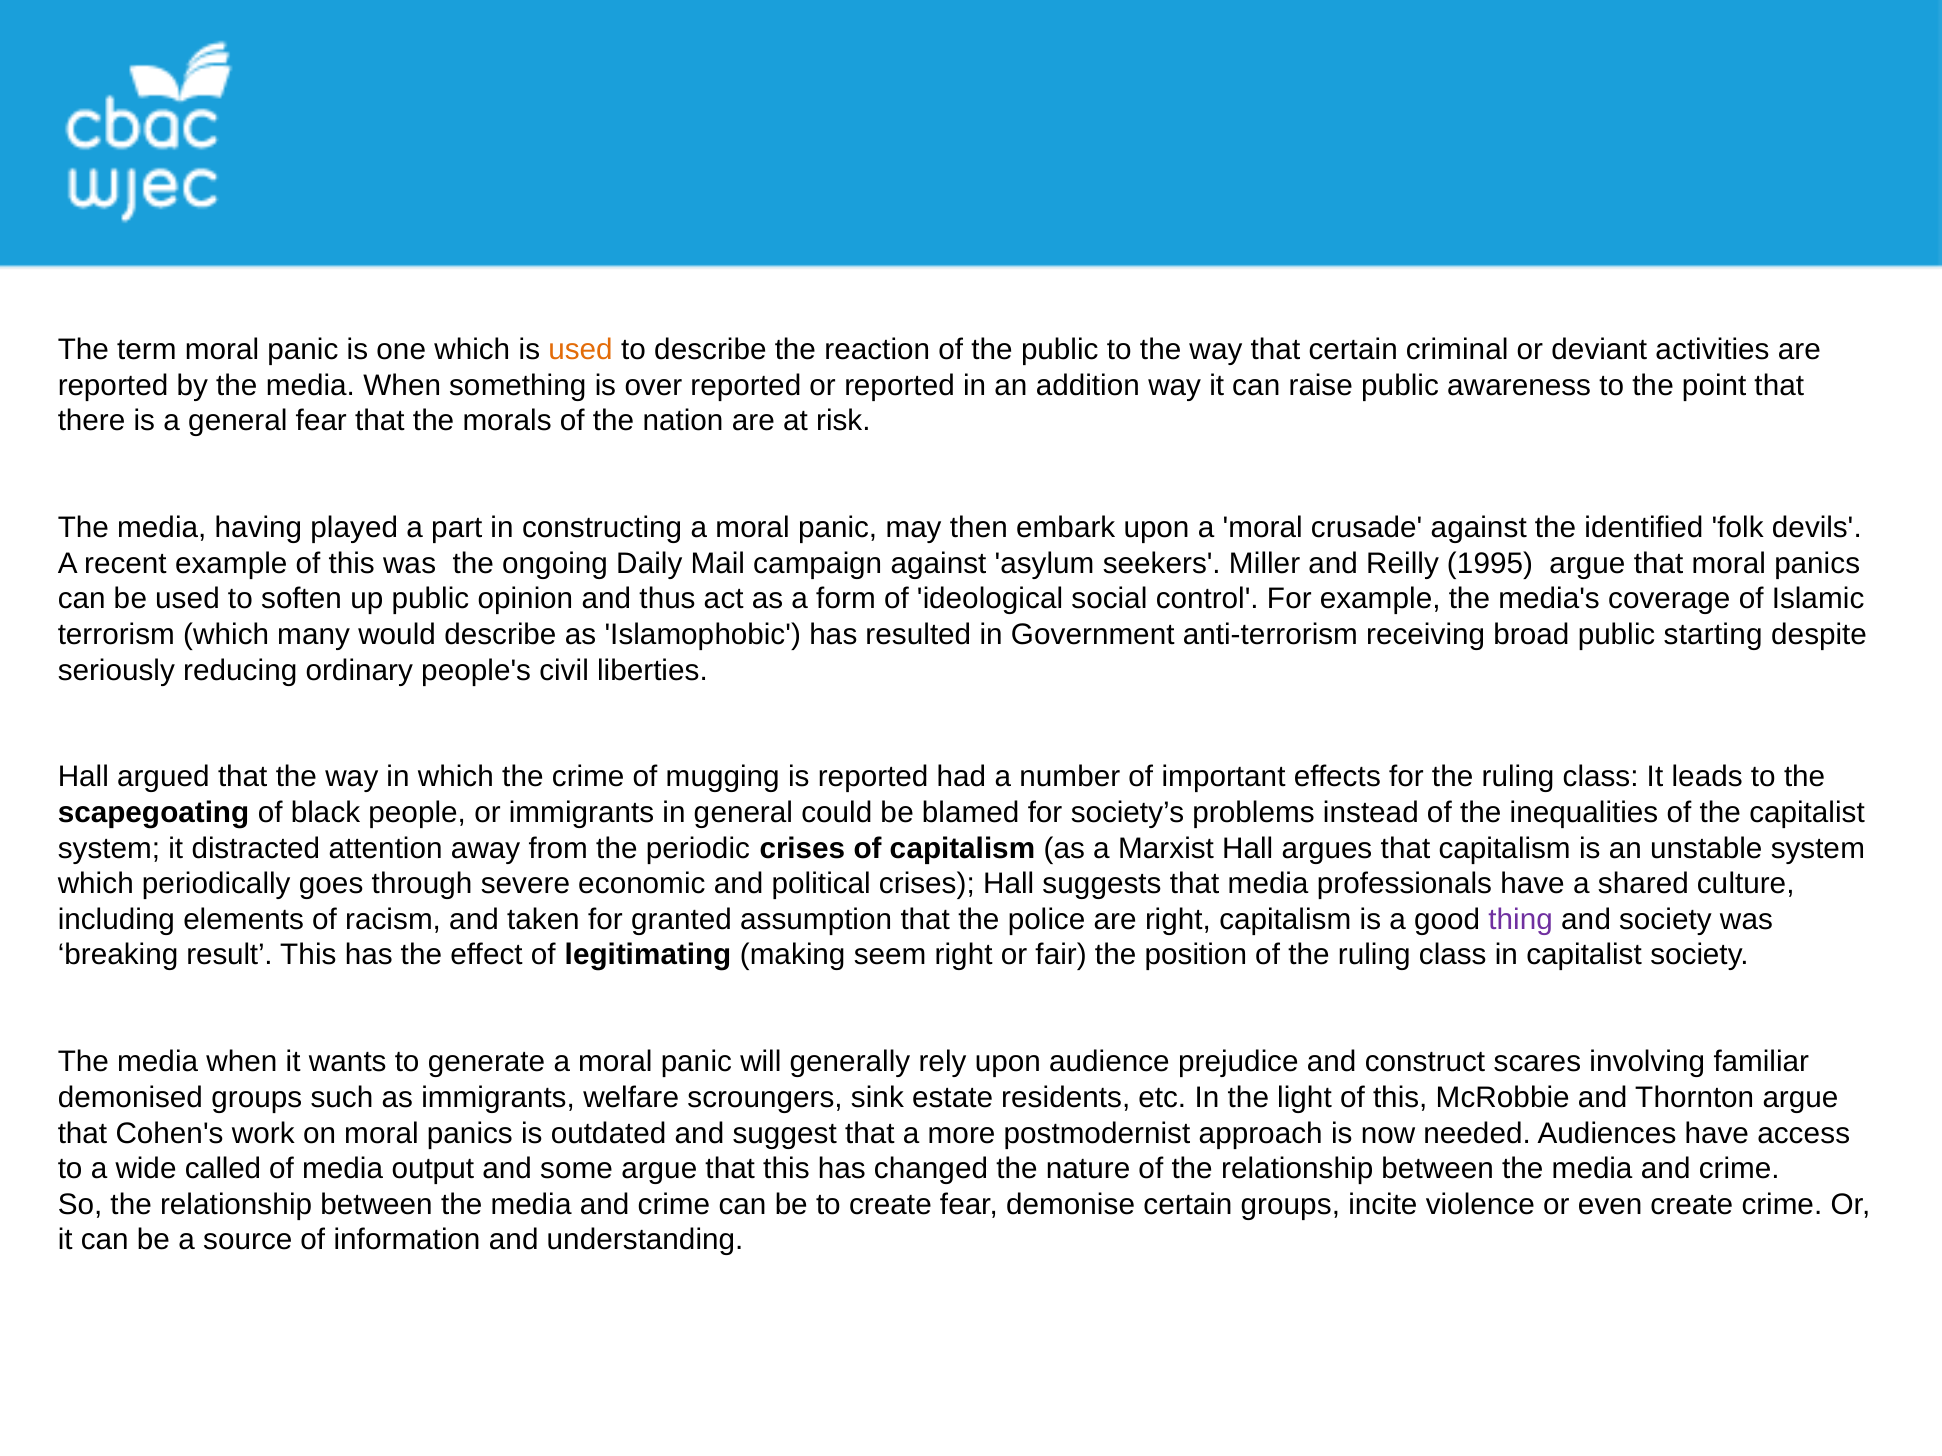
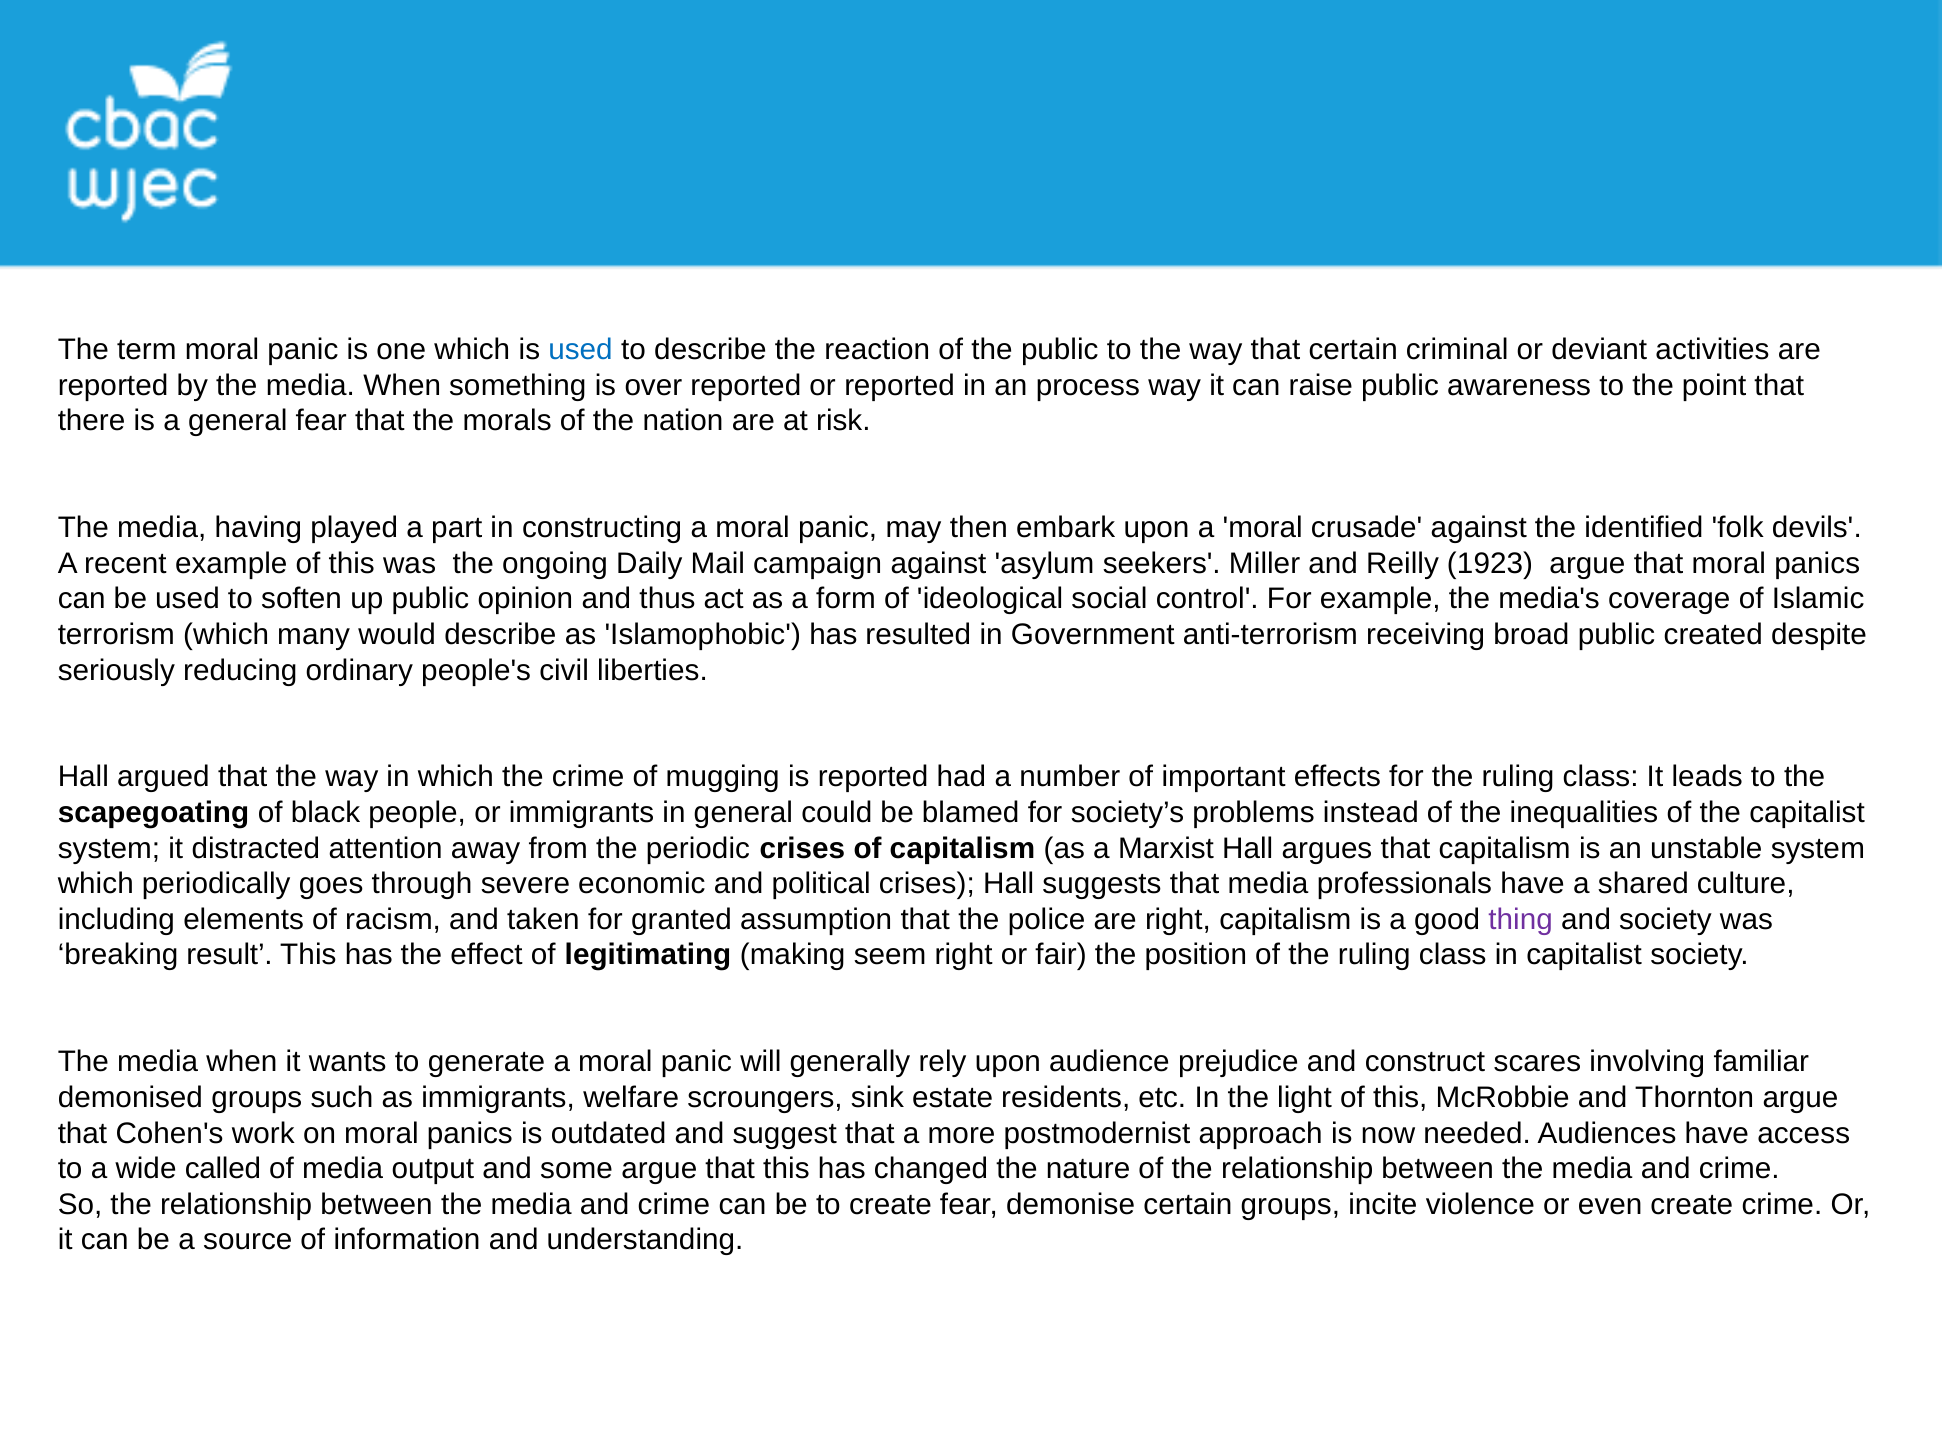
used colour: orange -> blue (581, 350)
addition: addition -> process (1088, 385)
1995: 1995 -> 1923 (1490, 564)
starting: starting -> created (1713, 635)
